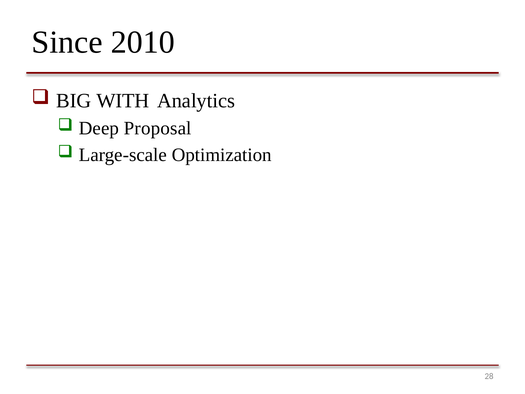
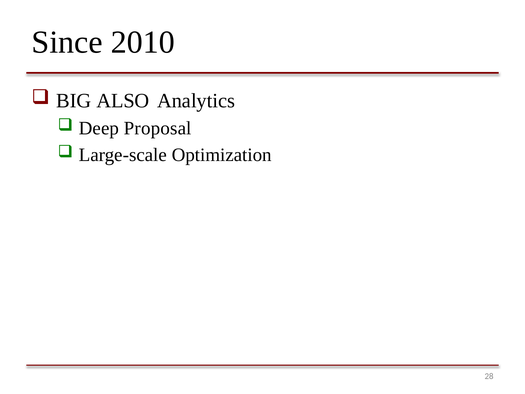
WITH: WITH -> ALSO (123, 101)
